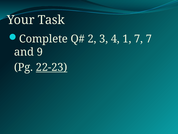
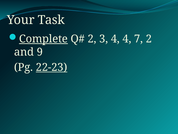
Complete underline: none -> present (43, 39)
4 1: 1 -> 4 (127, 39)
7 7: 7 -> 2 (149, 39)
